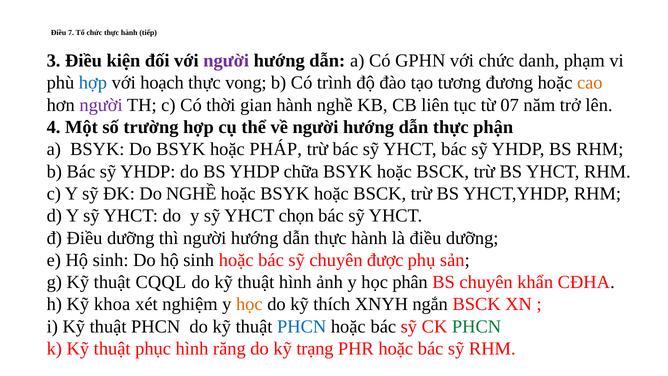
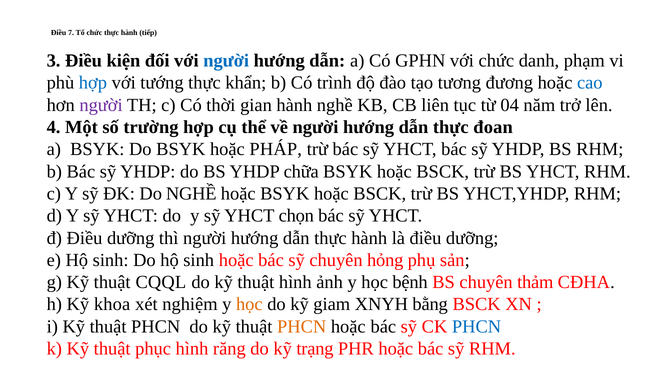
người colour: purple -> blue (226, 61)
hoạch: hoạch -> tướng (162, 83)
vong: vong -> khẩn (246, 83)
cao colour: orange -> blue (590, 83)
07: 07 -> 04 (510, 105)
phận: phận -> đoan (493, 127)
được: được -> hỏng (385, 260)
phân: phân -> bệnh (410, 282)
khẩn: khẩn -> thảm (535, 282)
thích: thích -> giam (332, 304)
ngắn: ngắn -> bằng (430, 304)
PHCN colour: blue -> orange (302, 326)
PHCN colour: green -> blue (477, 326)
